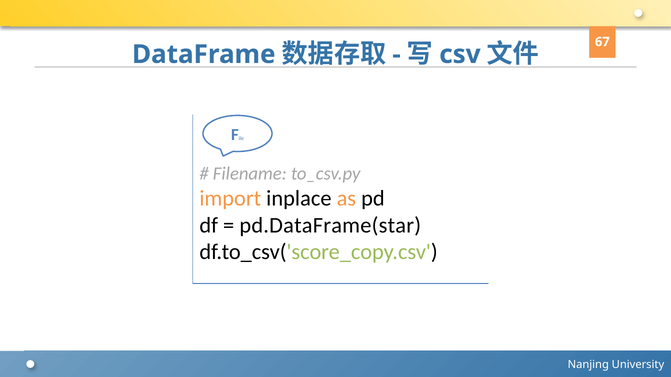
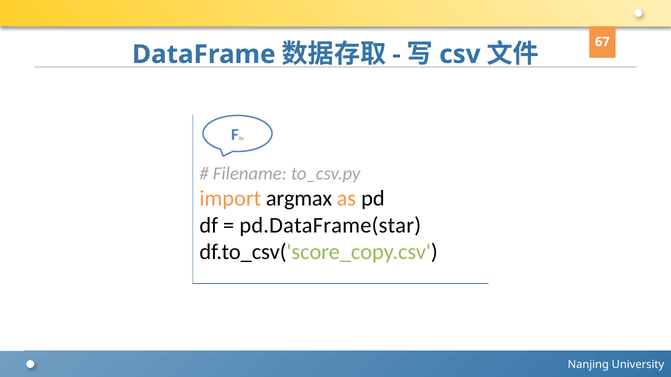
inplace: inplace -> argmax (299, 199)
